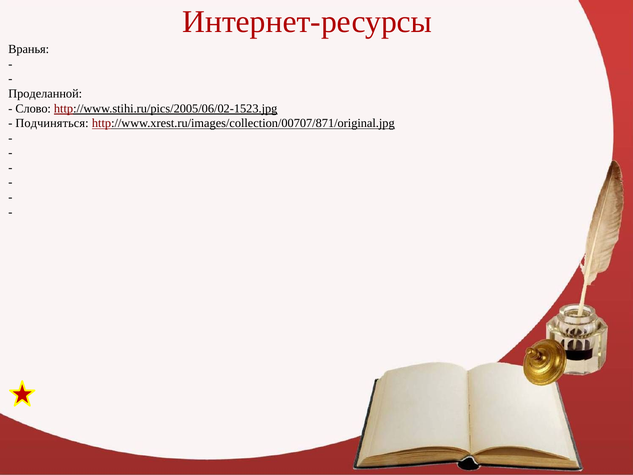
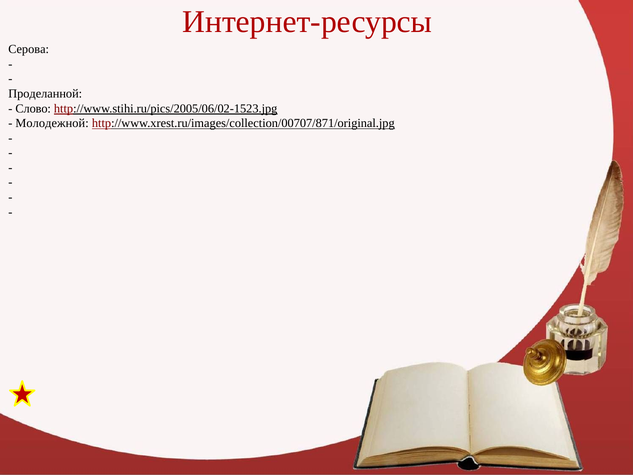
Вранья: Вранья -> Серова (29, 49)
Подчиняться: Подчиняться -> Молодежной (52, 123)
